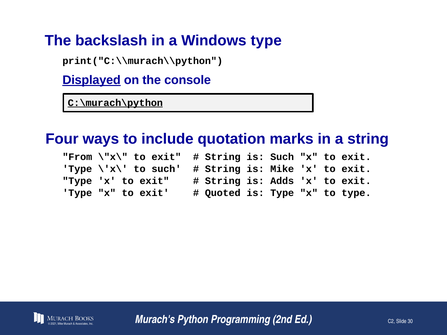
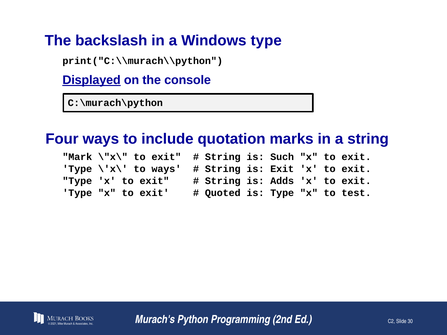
C:\murach\python underline: present -> none (115, 103)
From: From -> Mark (77, 157)
to such: such -> ways (166, 169)
is Mike: Mike -> Exit (282, 169)
to type: type -> test (356, 193)
